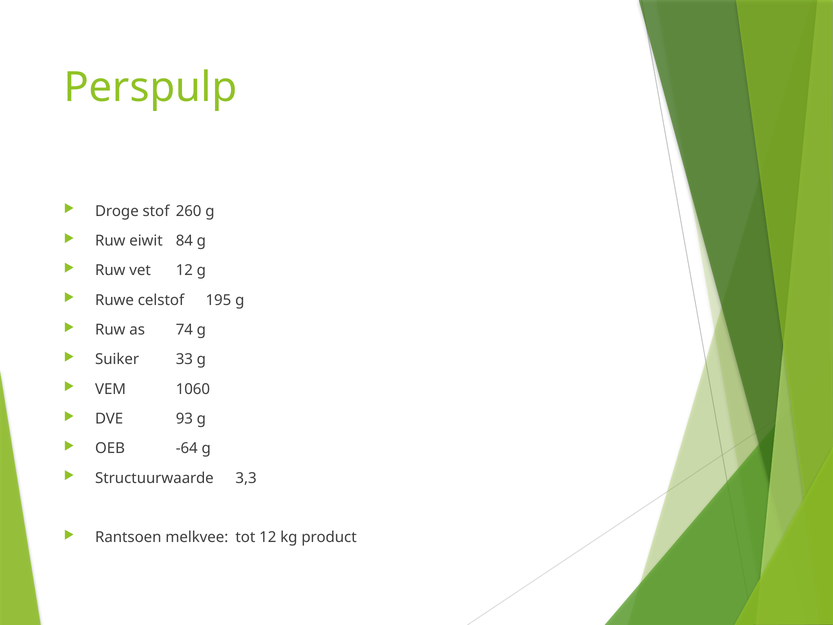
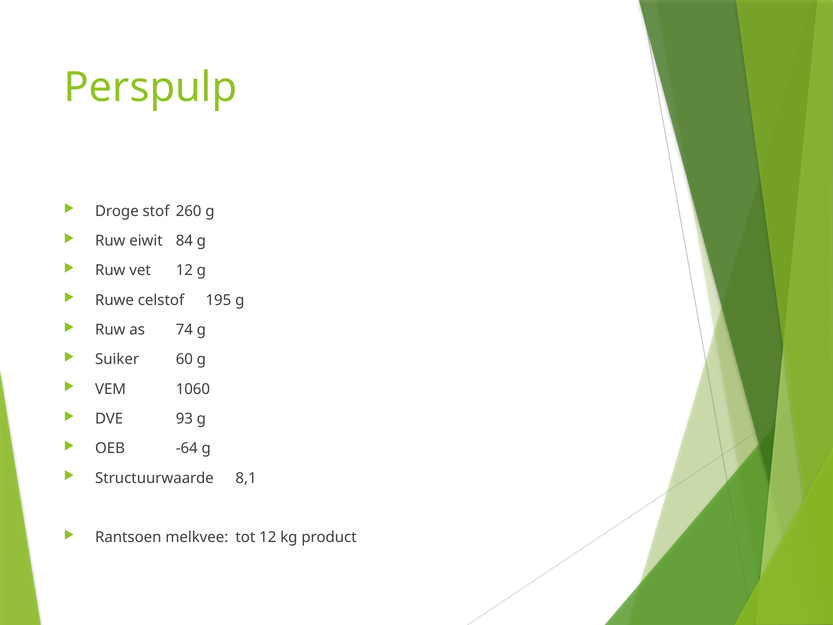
33: 33 -> 60 (184, 359)
3,3: 3,3 -> 8,1 (246, 478)
